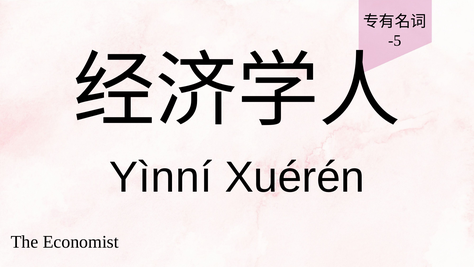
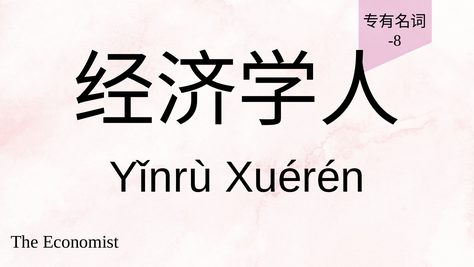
-5: -5 -> -8 (395, 40)
Yìnní: Yìnní -> Yǐnrù (161, 177)
